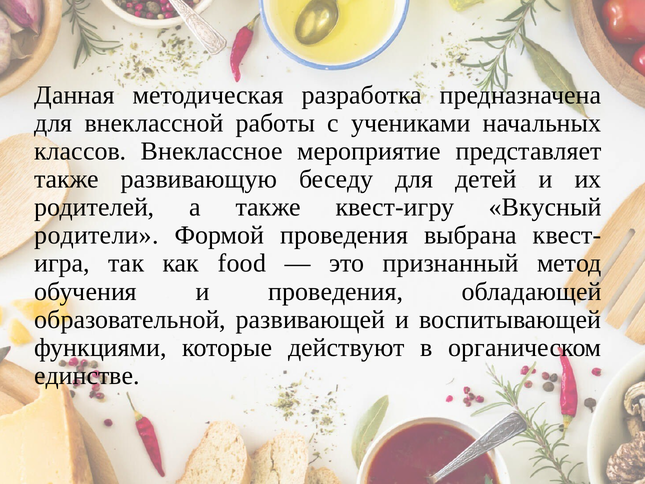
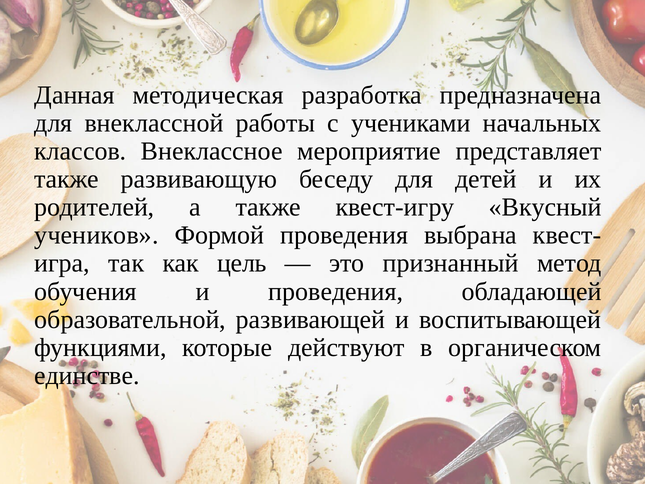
родители: родители -> учеников (97, 235)
food: food -> цель (242, 263)
